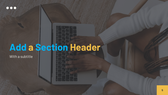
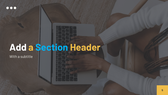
Add colour: light blue -> white (18, 47)
